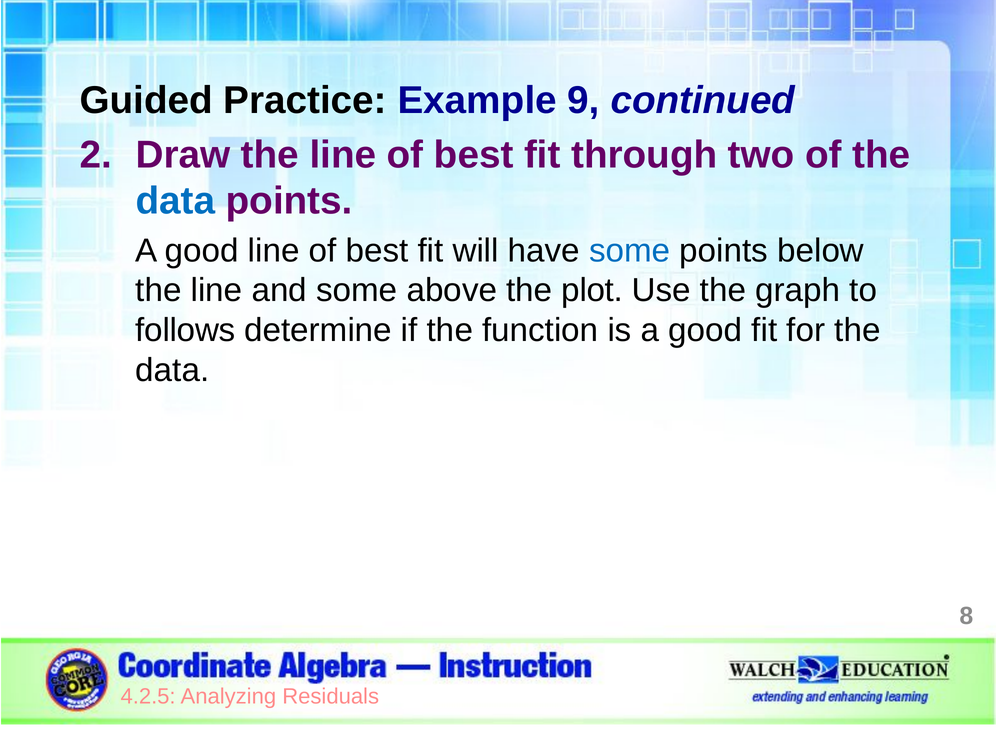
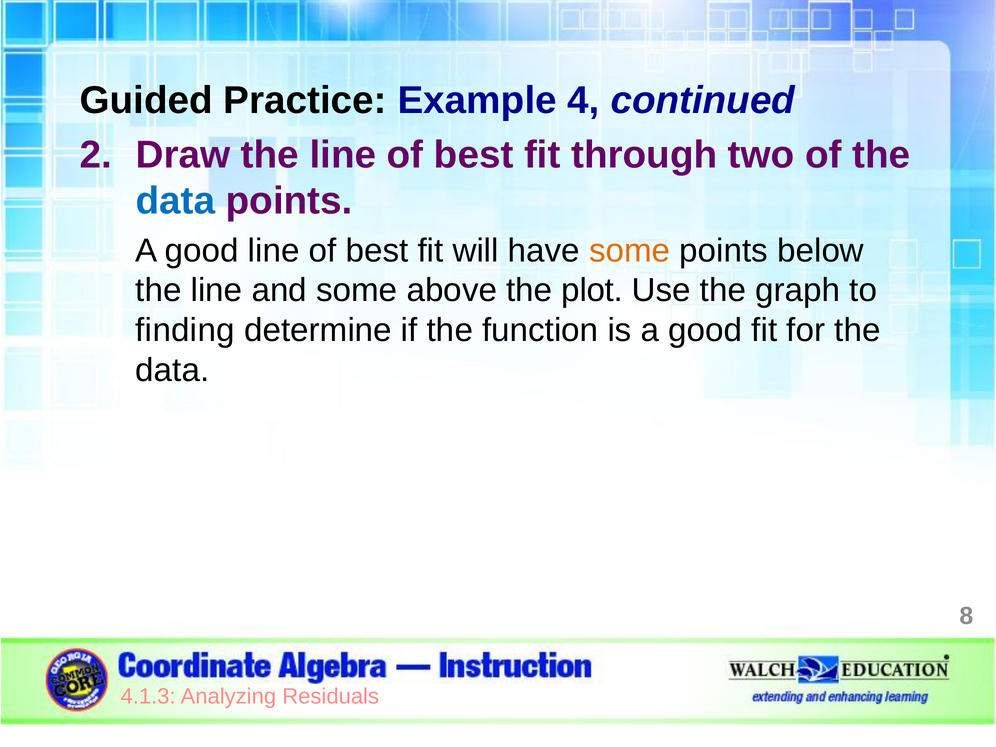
9: 9 -> 4 (584, 101)
some colour: blue -> orange (630, 251)
follows: follows -> finding (185, 330)
4.2.5: 4.2.5 -> 4.1.3 (148, 696)
